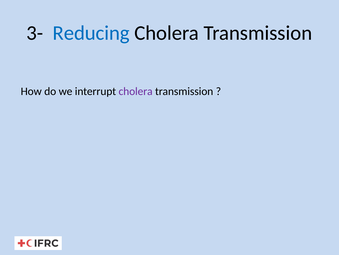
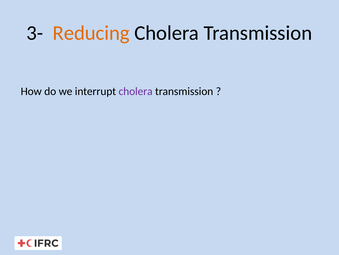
Reducing colour: blue -> orange (91, 33)
